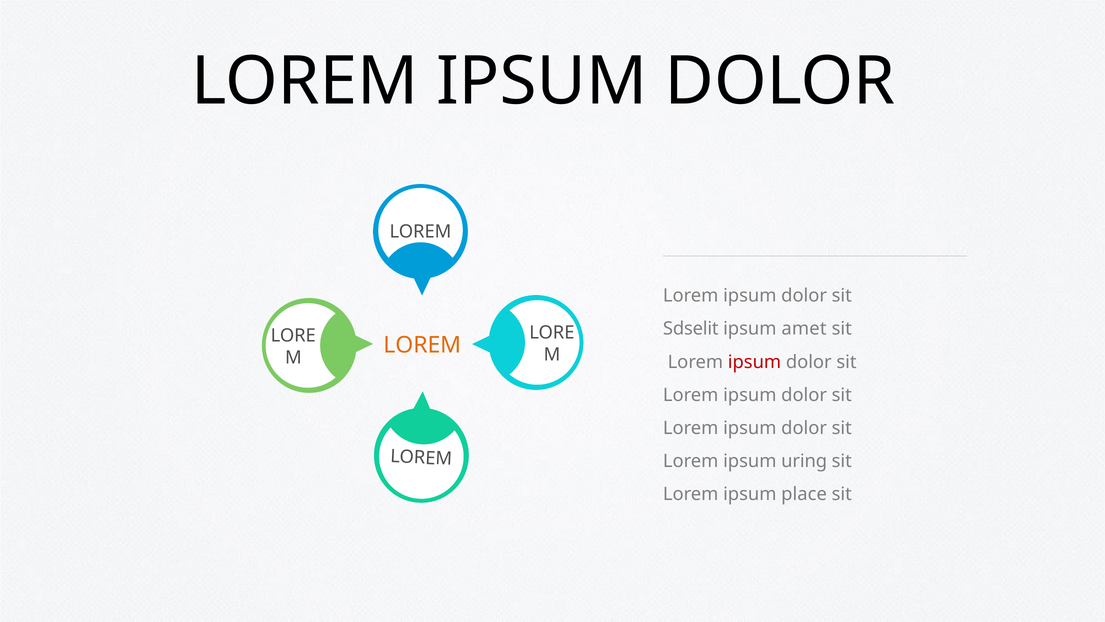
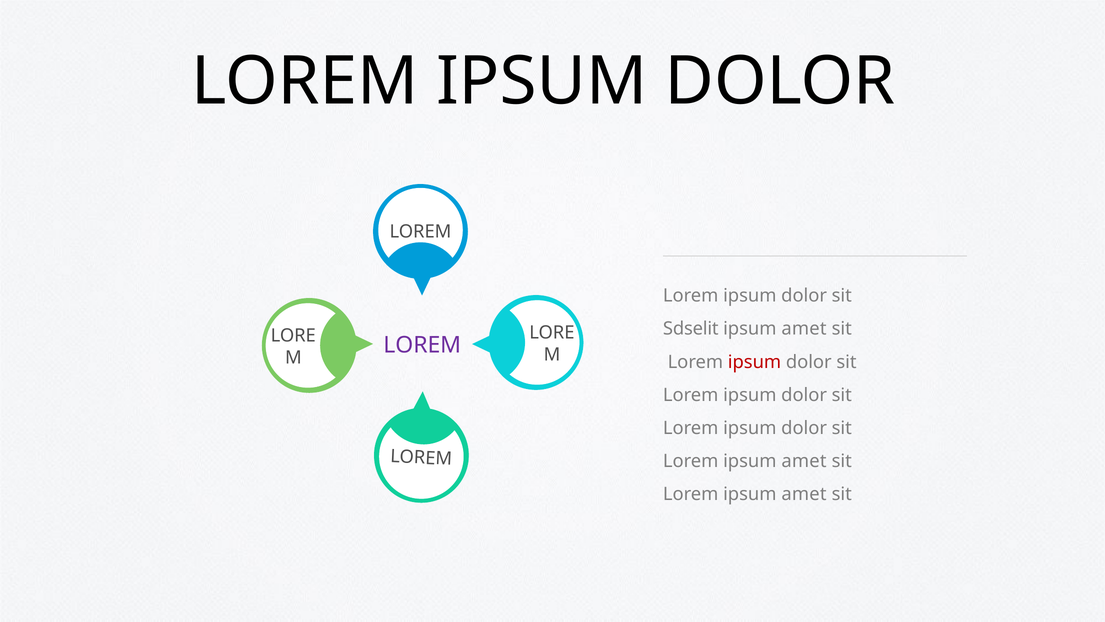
LOREM colour: orange -> purple (422, 345)
uring: uring -> amet (804, 461)
place: place -> amet (804, 494)
